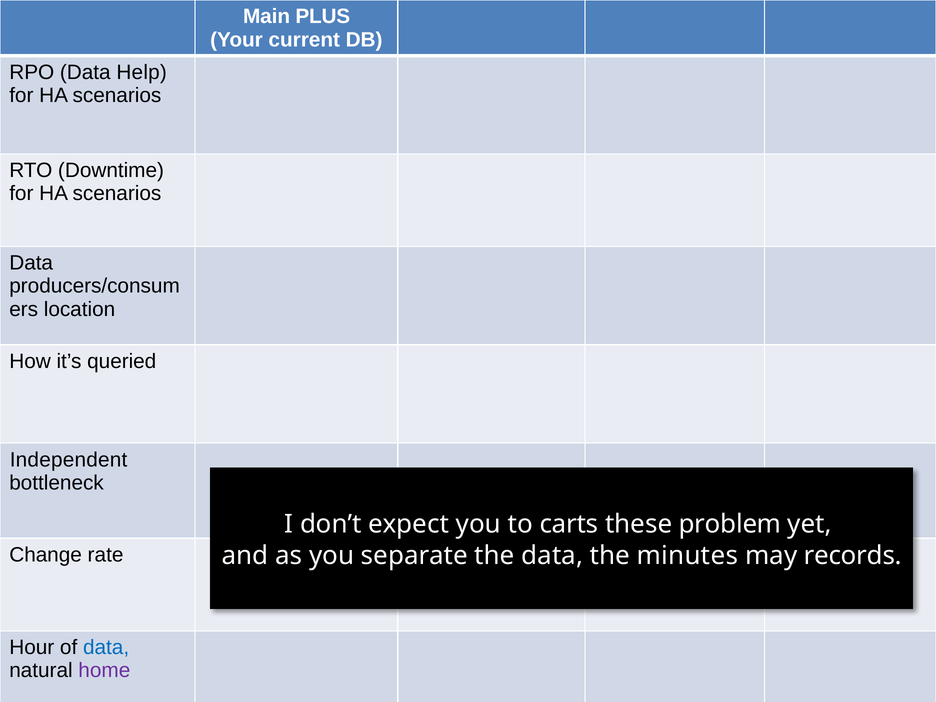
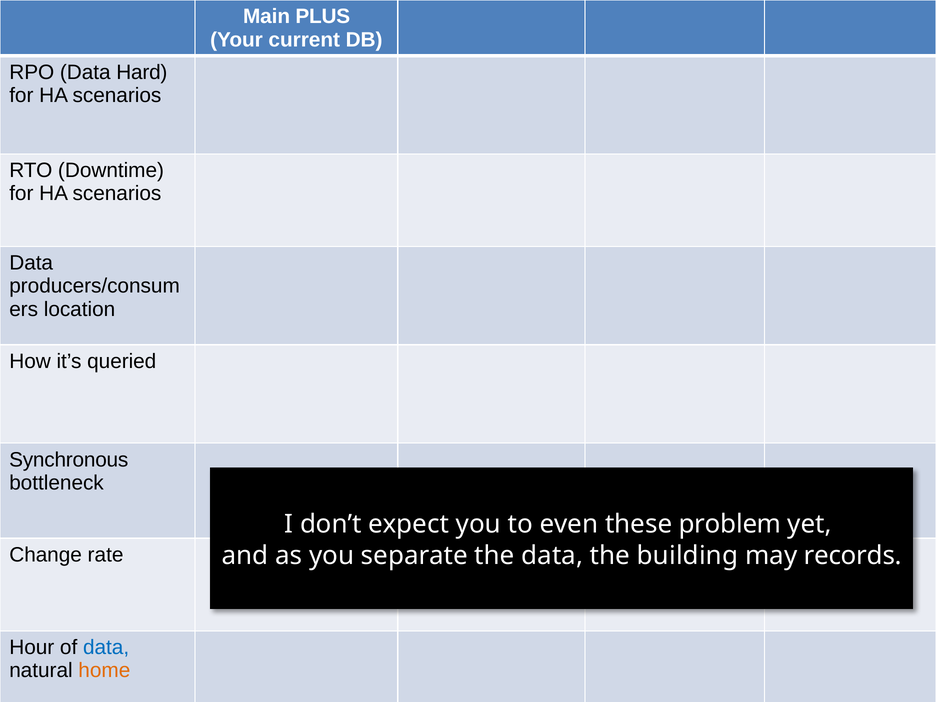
Help: Help -> Hard (142, 72)
Independent: Independent -> Synchronous (69, 460)
carts: carts -> even (569, 524)
minutes: minutes -> building (687, 556)
home colour: purple -> orange (104, 671)
